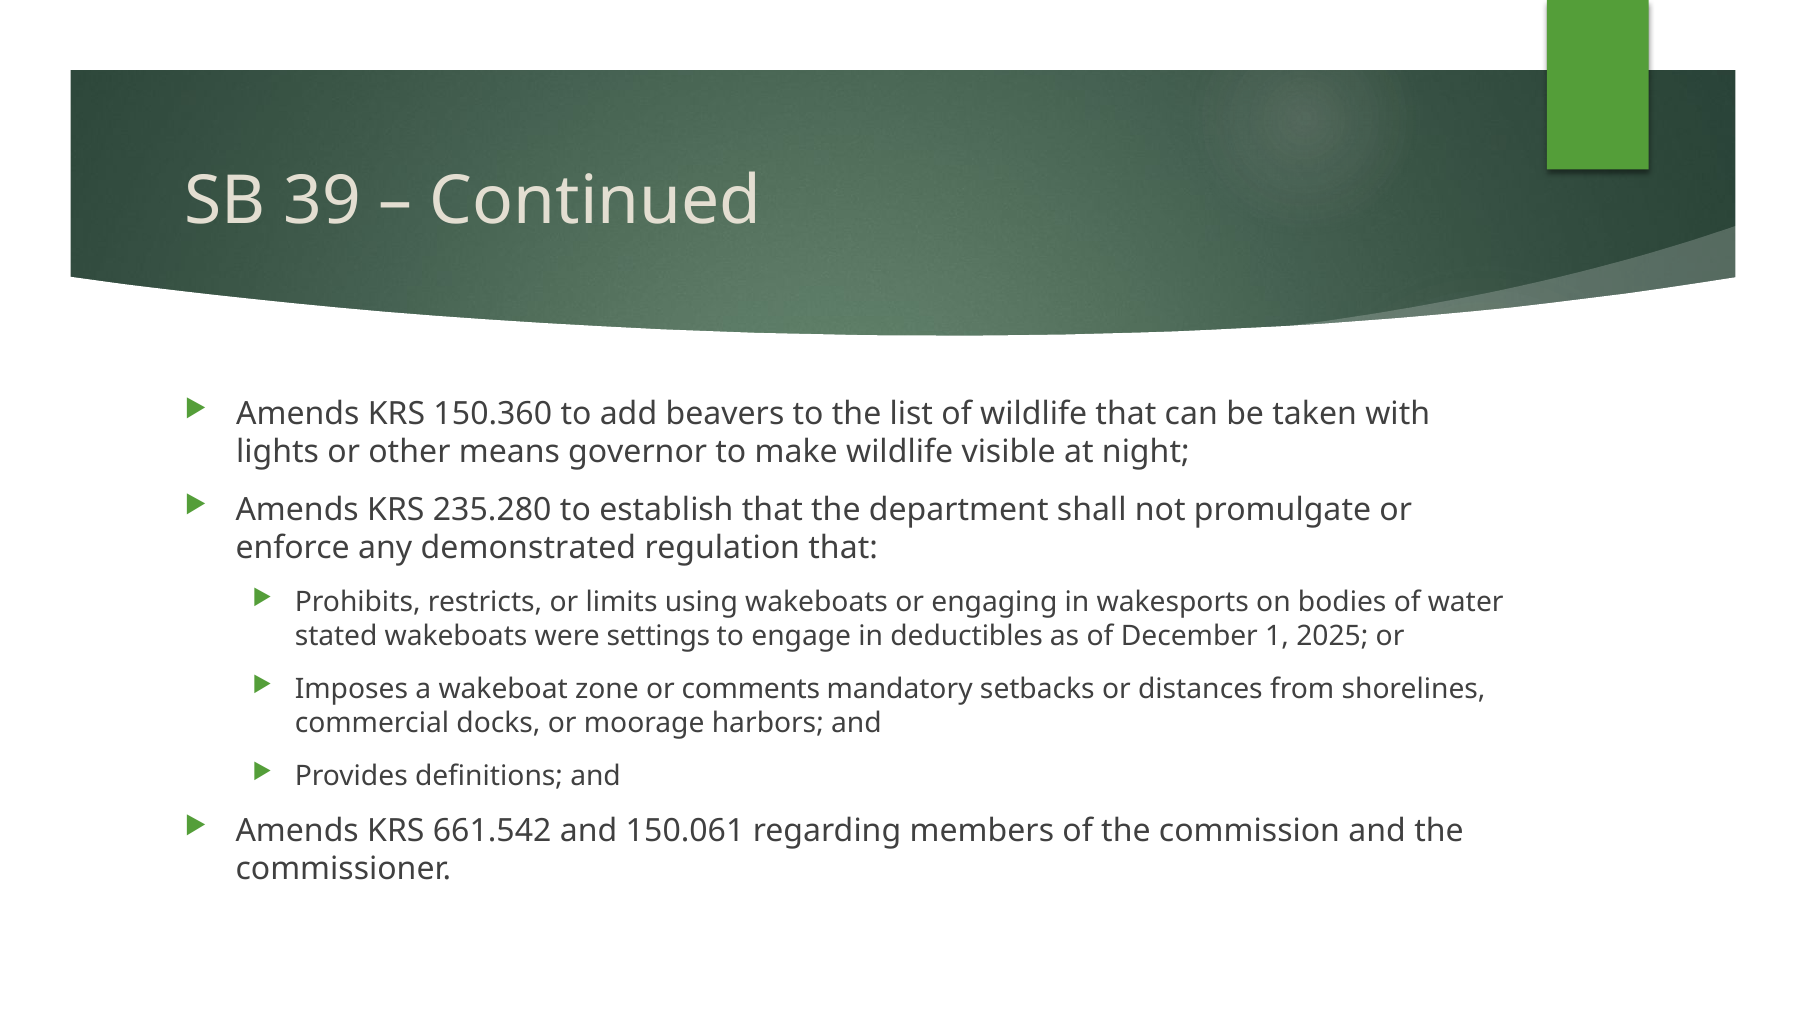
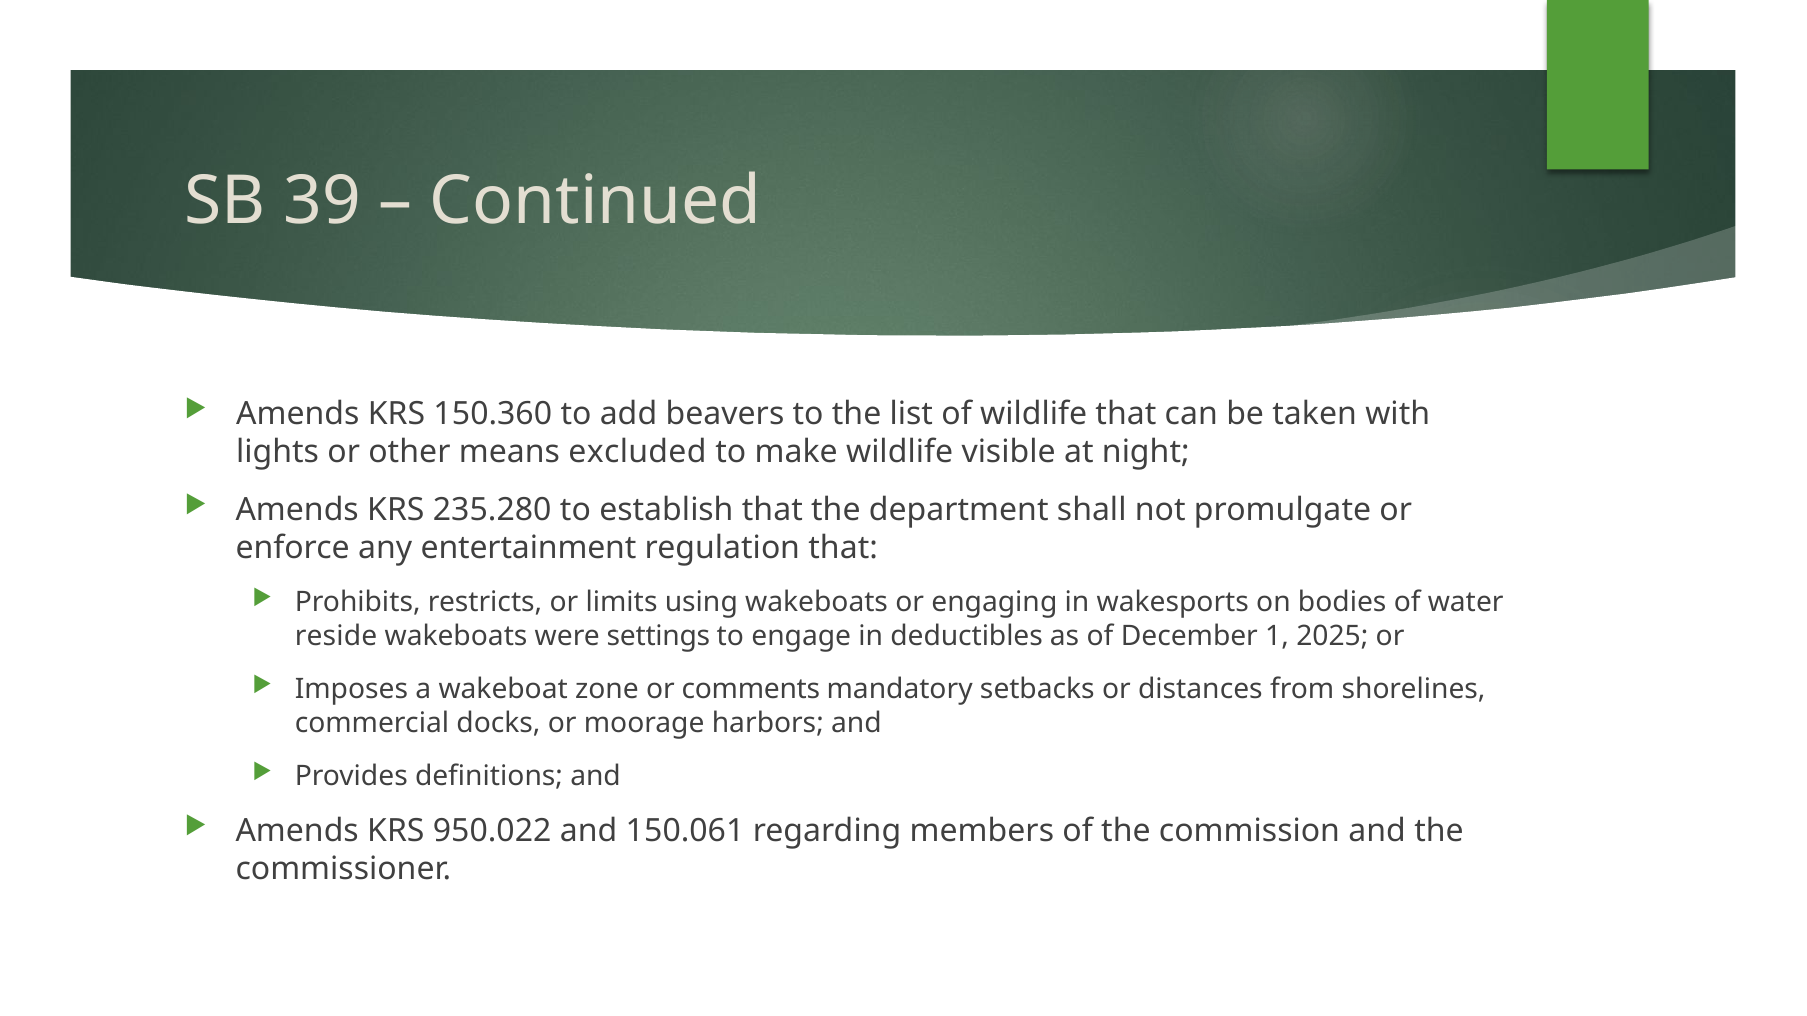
governor: governor -> excluded (637, 453)
demonstrated: demonstrated -> entertainment (529, 548)
stated: stated -> reside (336, 637)
661.542: 661.542 -> 950.022 (492, 831)
